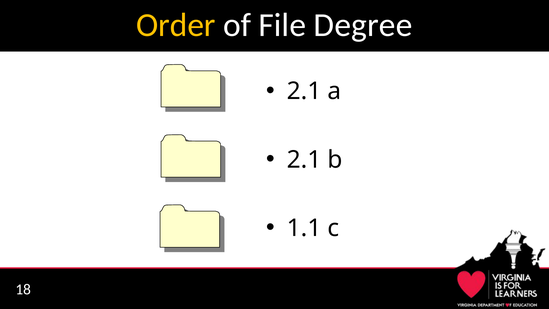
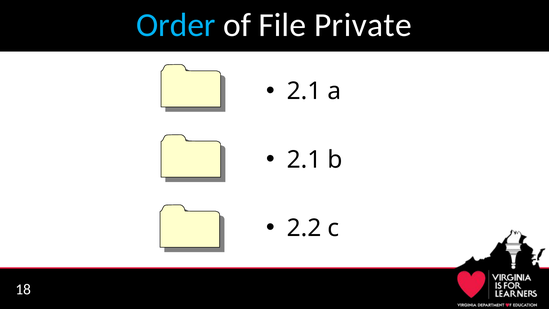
Order colour: yellow -> light blue (176, 25)
Degree: Degree -> Private (363, 25)
1.1: 1.1 -> 2.2 (304, 228)
